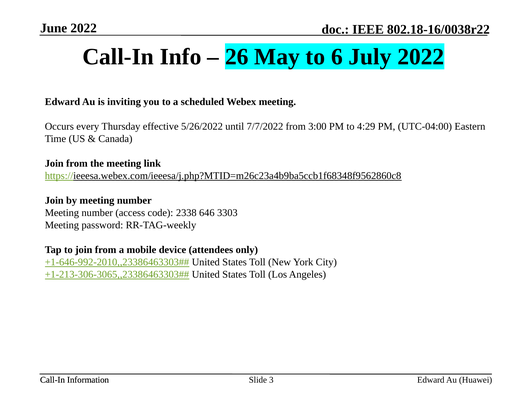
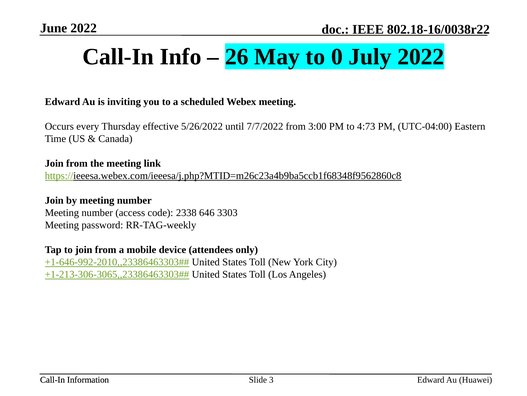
6: 6 -> 0 (337, 57)
4:29: 4:29 -> 4:73 (366, 126)
